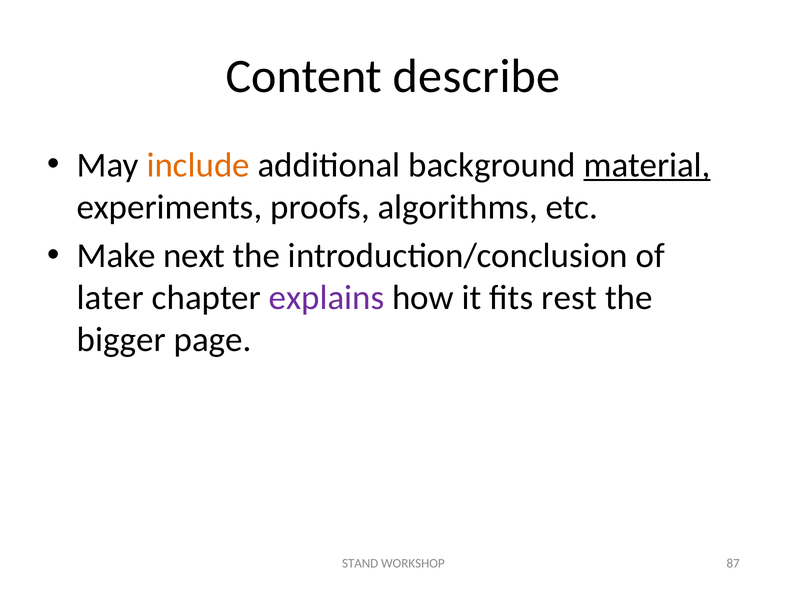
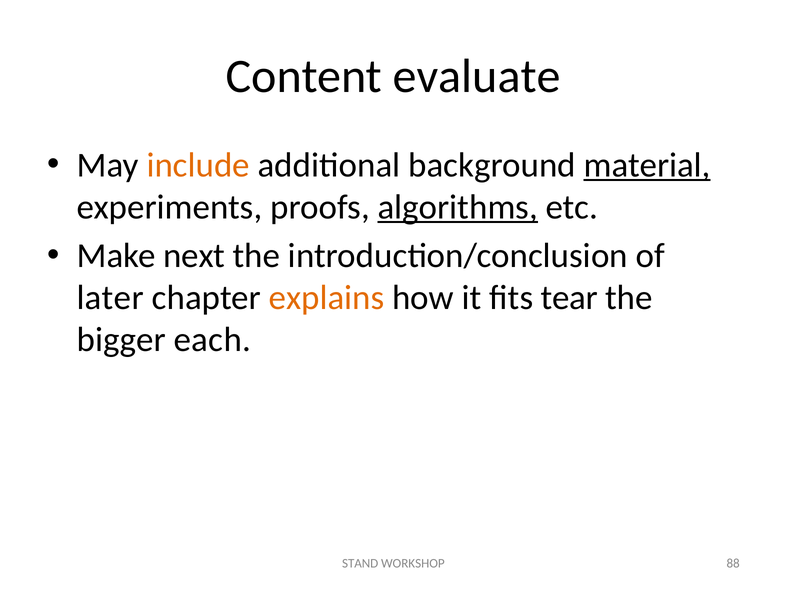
describe: describe -> evaluate (477, 76)
algorithms underline: none -> present (458, 207)
explains colour: purple -> orange (327, 298)
rest: rest -> tear (569, 298)
page: page -> each (212, 340)
87: 87 -> 88 (733, 564)
